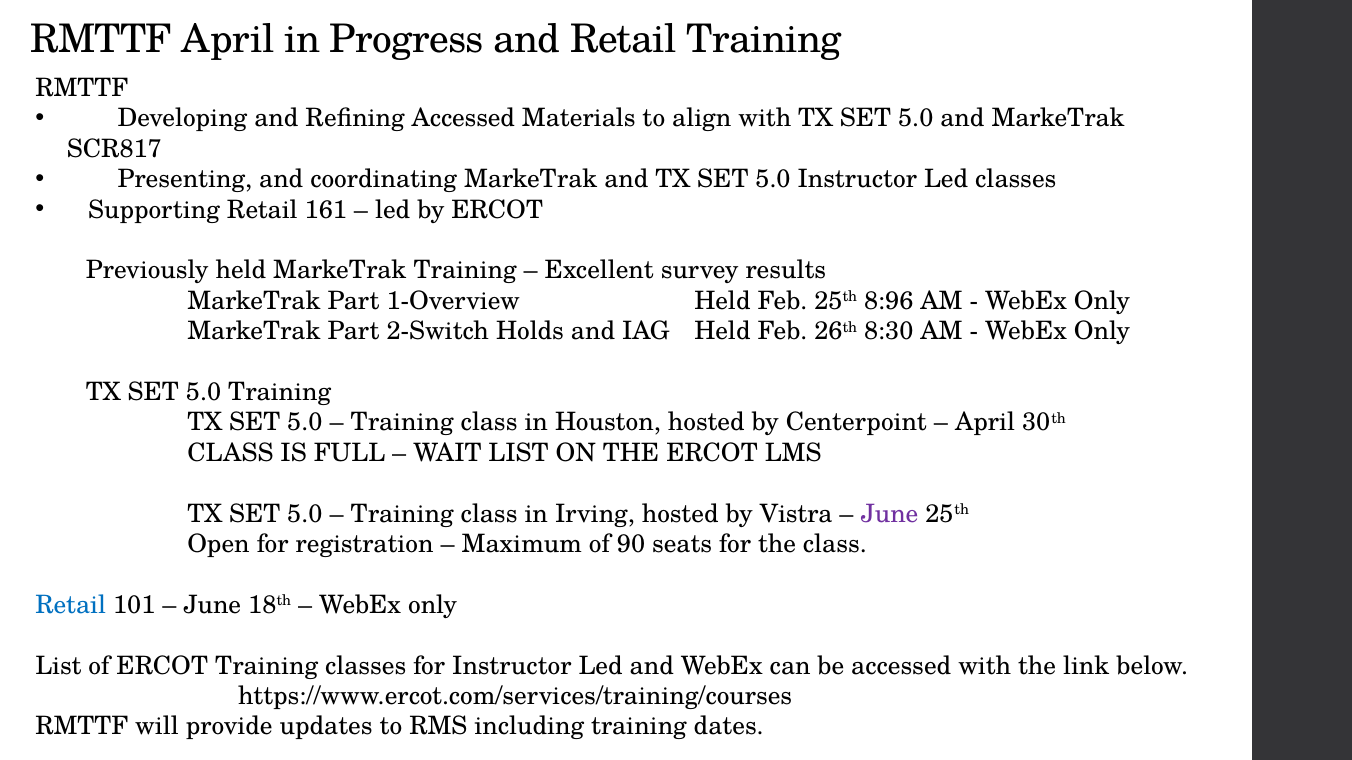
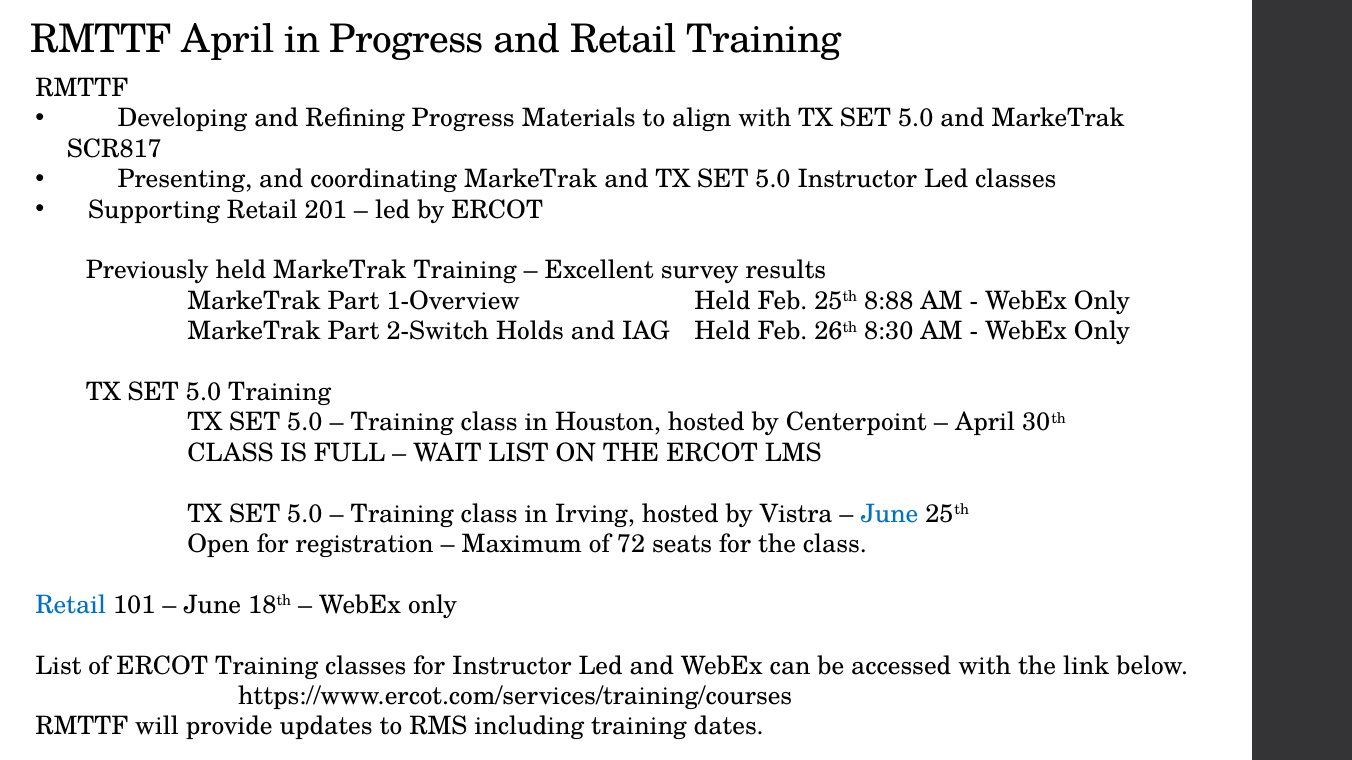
Refining Accessed: Accessed -> Progress (463, 119)
161: 161 -> 201 (326, 210)
8:96: 8:96 -> 8:88 (889, 301)
June colour: purple -> blue (890, 514)
90: 90 -> 72 (631, 545)
